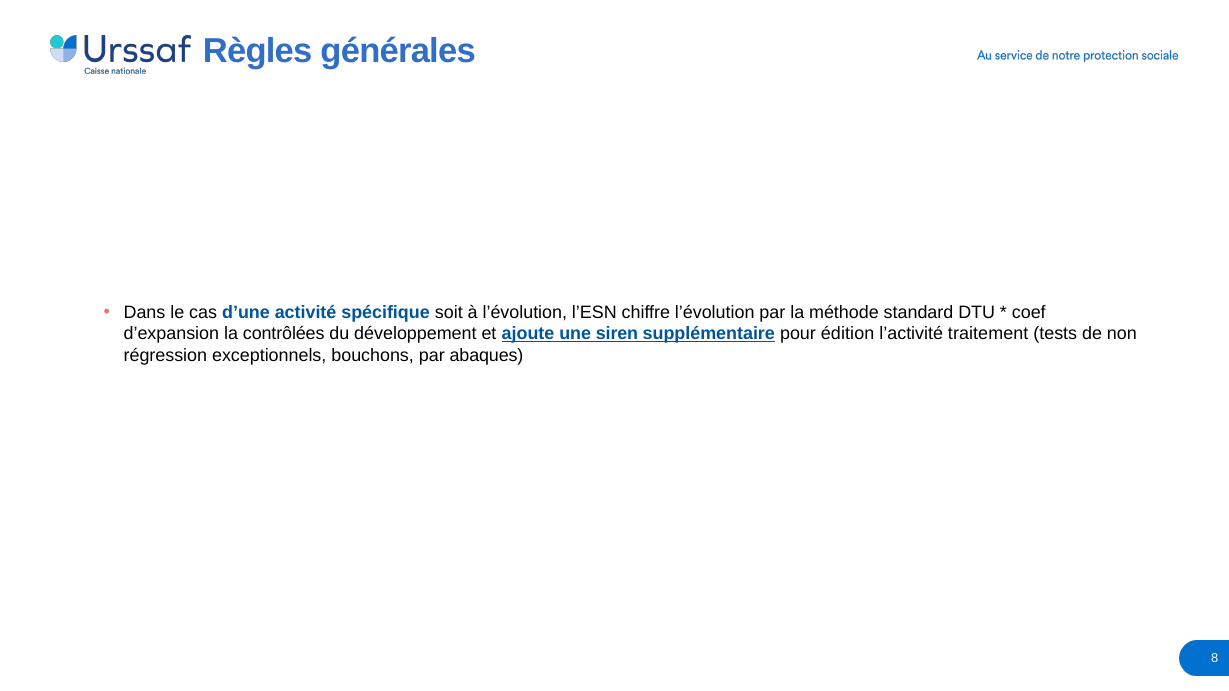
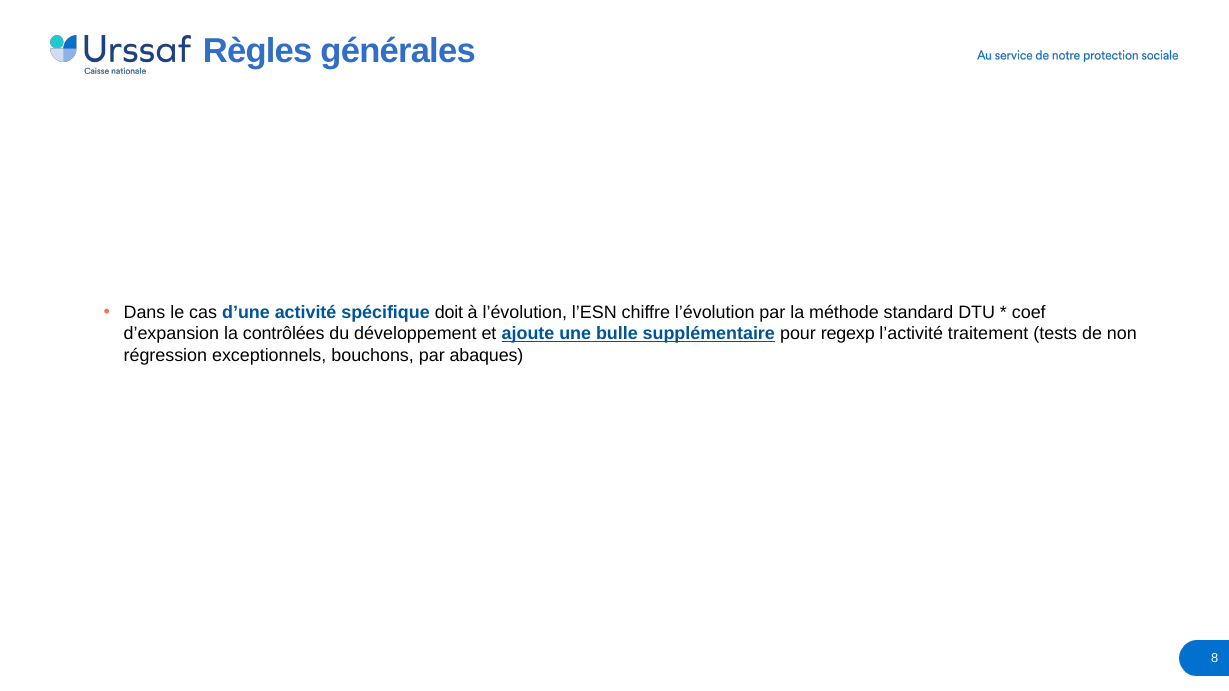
soit: soit -> doit (449, 312)
siren: siren -> bulle (617, 334)
édition: édition -> regexp (848, 334)
